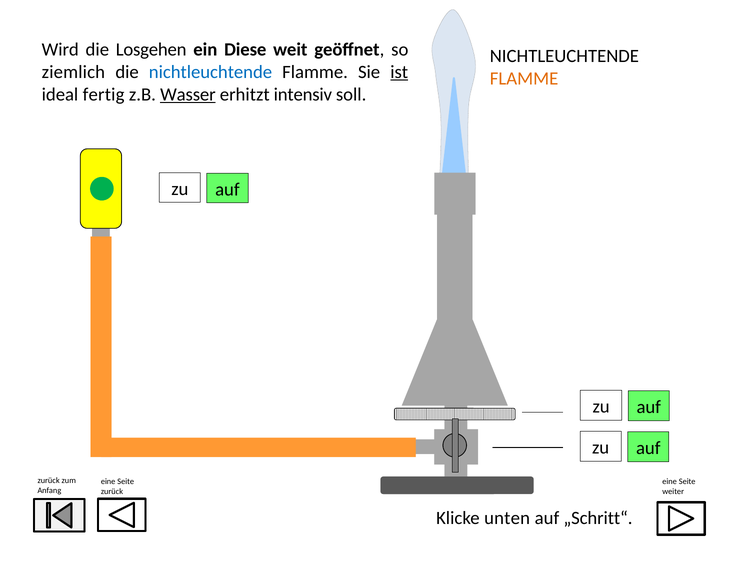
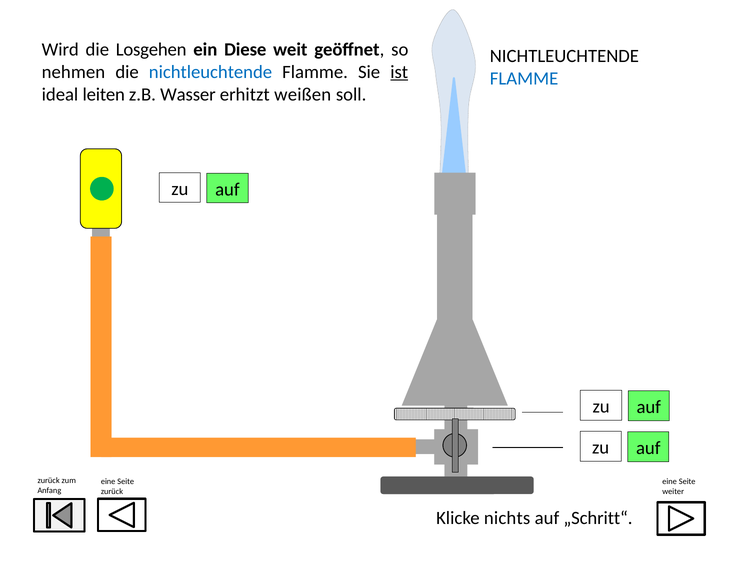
ziemlich: ziemlich -> nehmen (73, 72)
FLAMME colour: orange -> blue (524, 78)
fertig: fertig -> leiten (104, 94)
Wasser underline: present -> none (188, 94)
intensiv: intensiv -> weißen (303, 94)
unten: unten -> nichts (507, 518)
